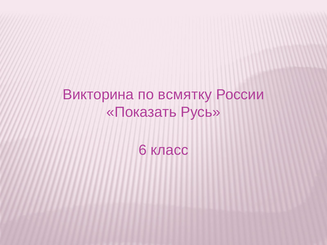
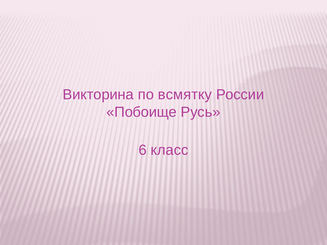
Показать: Показать -> Побоище (142, 112)
